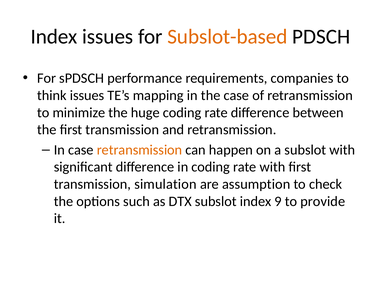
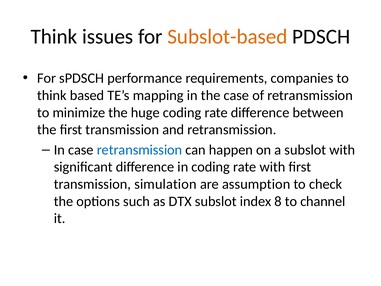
Index: Index -> Think (54, 37)
think issues: issues -> based (87, 95)
retransmission colour: orange -> blue (140, 150)
9: 9 -> 8 (278, 201)
provide: provide -> channel (323, 201)
